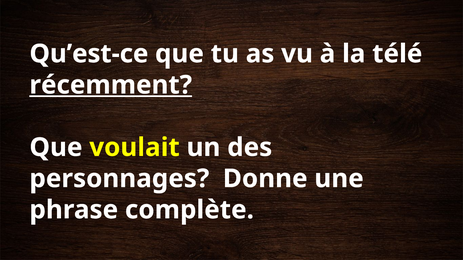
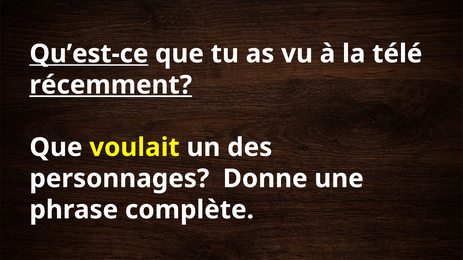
Qu’est-ce underline: none -> present (89, 54)
